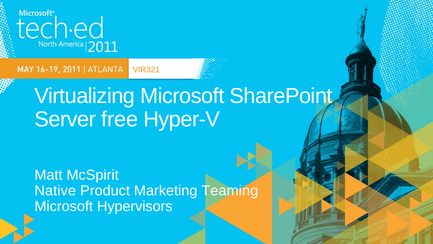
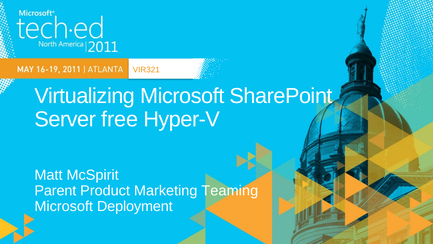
Native: Native -> Parent (55, 190)
Hypervisors: Hypervisors -> Deployment (135, 206)
